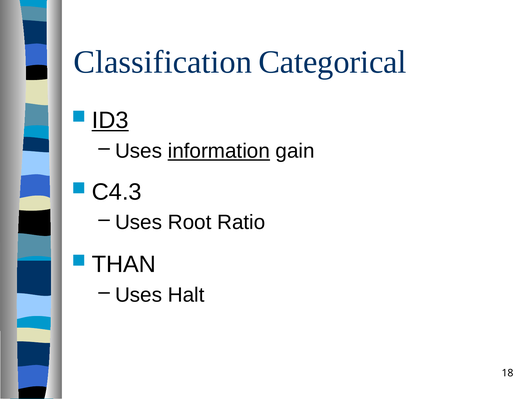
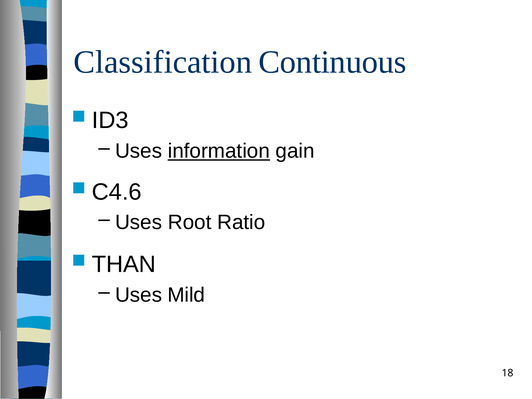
Categorical: Categorical -> Continuous (332, 62)
ID3 underline: present -> none (110, 120)
C4.3: C4.3 -> C4.6 (117, 192)
Halt: Halt -> Mild (186, 295)
